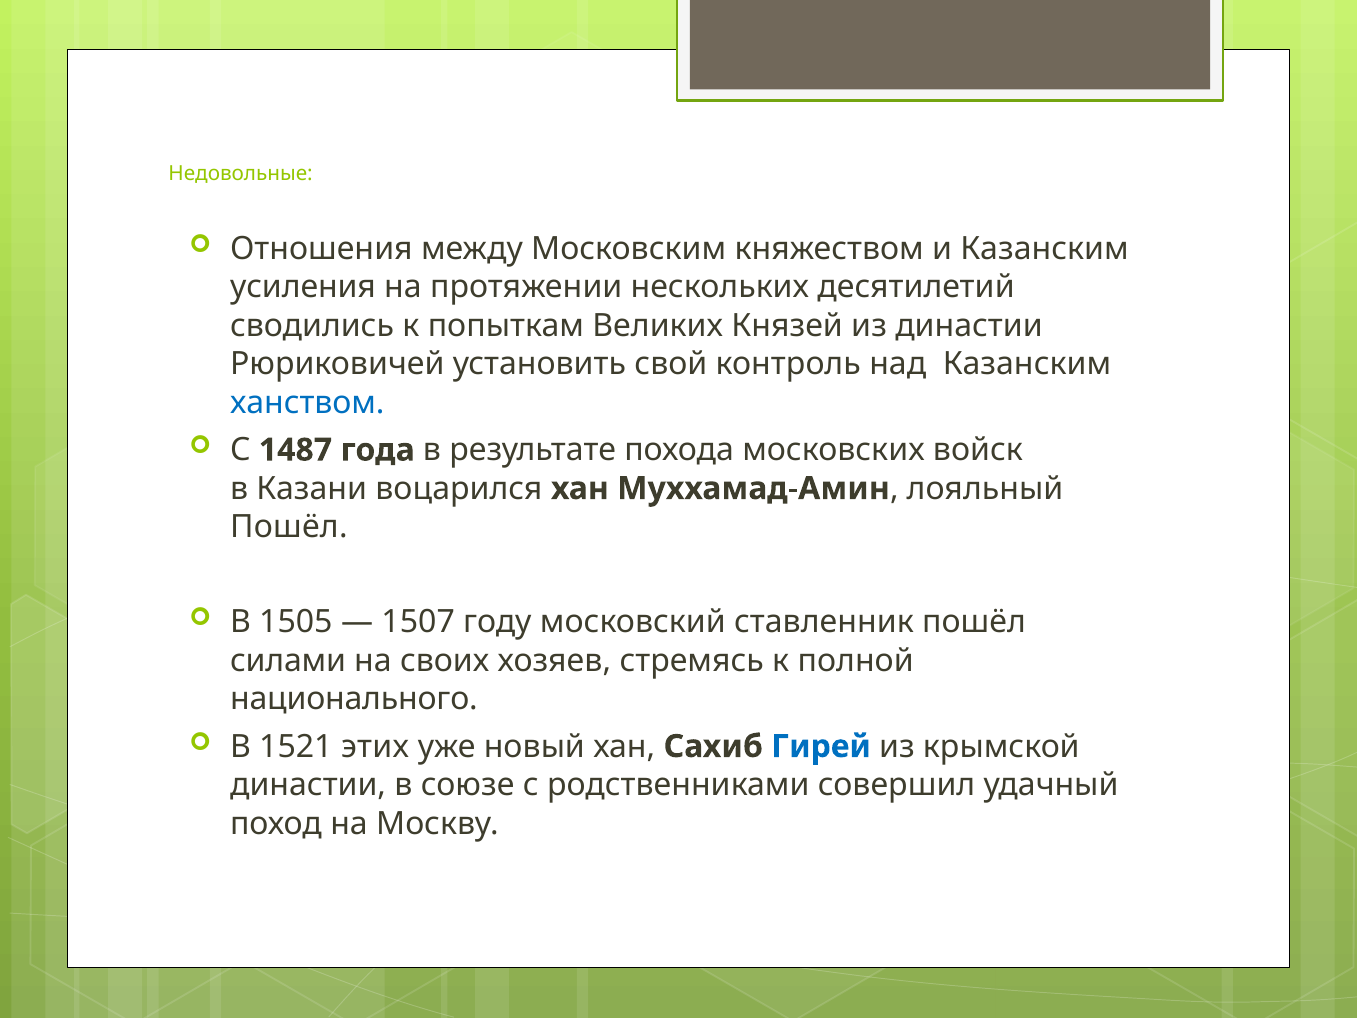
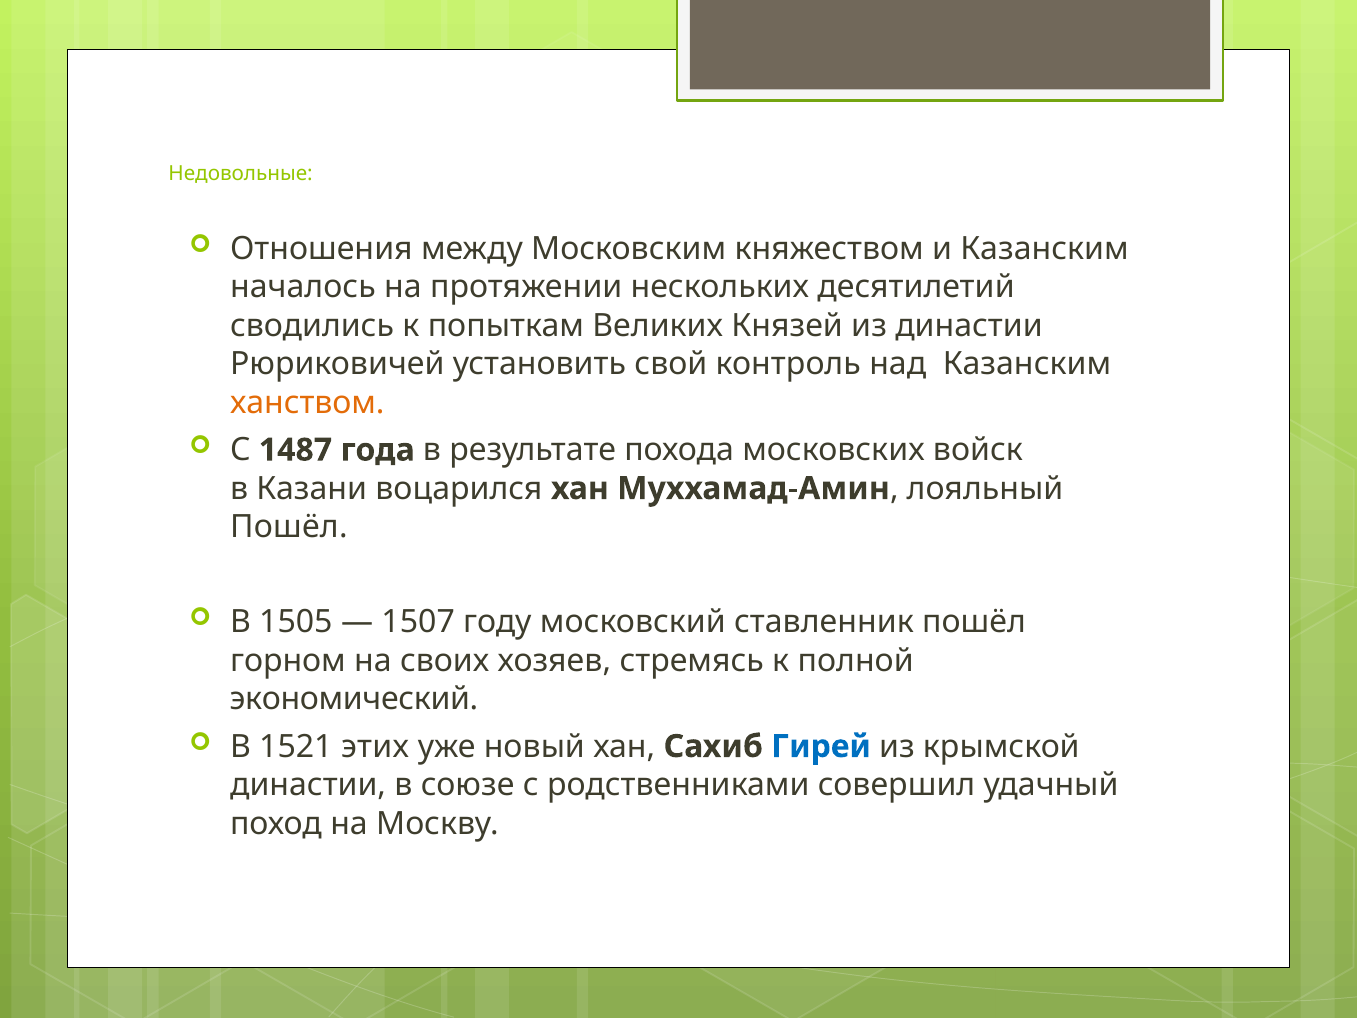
усиления: усиления -> началось (303, 287)
ханством colour: blue -> orange (307, 402)
силами: силами -> горном (288, 660)
национального: национального -> экономический (354, 699)
